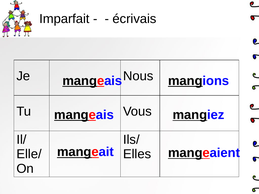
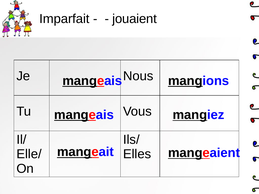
écrivais: écrivais -> jouaient (135, 19)
